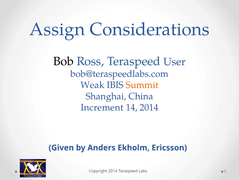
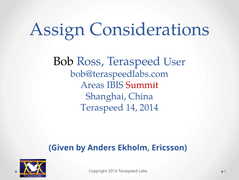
Weak: Weak -> Areas (93, 85)
Summit colour: orange -> red (142, 85)
Increment: Increment -> Teraspeed (102, 107)
